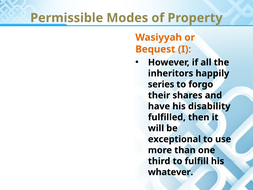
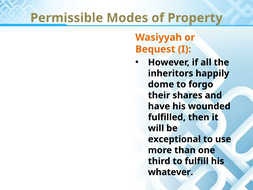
series: series -> dome (161, 84)
disability: disability -> wounded (209, 106)
